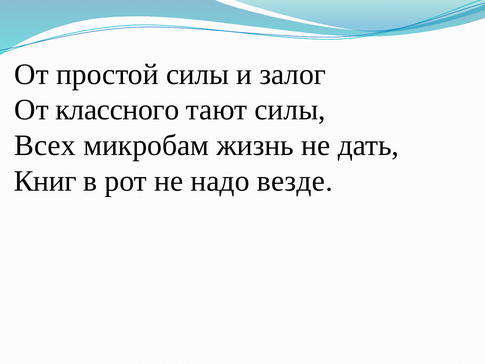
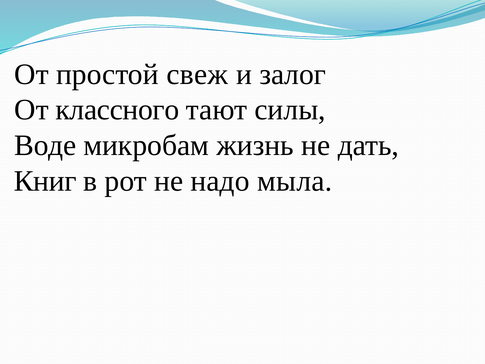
простой силы: силы -> свеж (197, 74)
Всех: Всех -> Воде (45, 145)
везде: везде -> мыла (295, 181)
